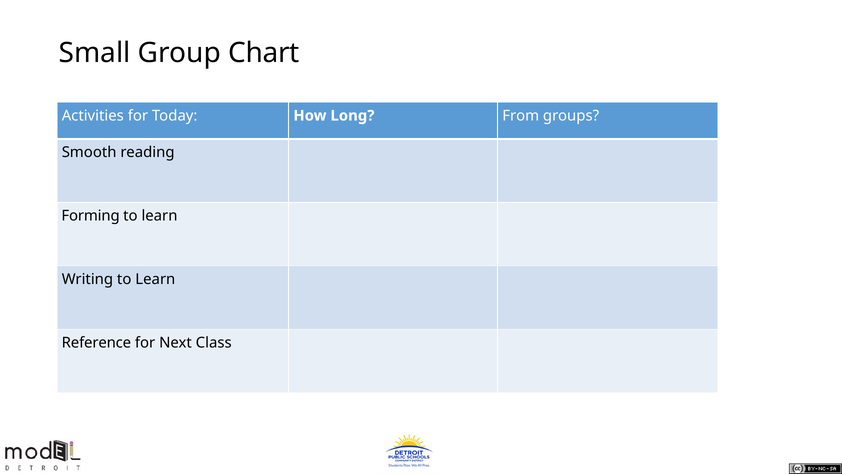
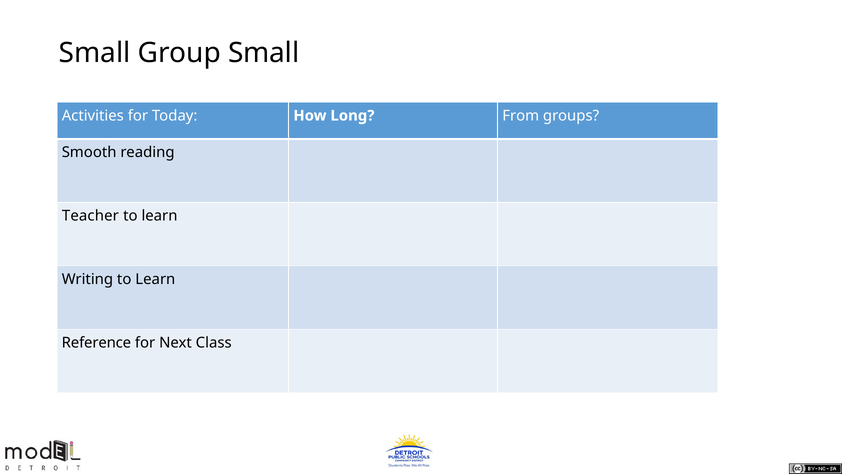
Group Chart: Chart -> Small (264, 53)
Forming: Forming -> Teacher (90, 216)
